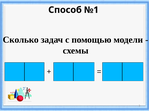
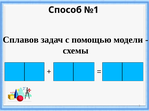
Сколько: Сколько -> Сплавов (21, 40)
